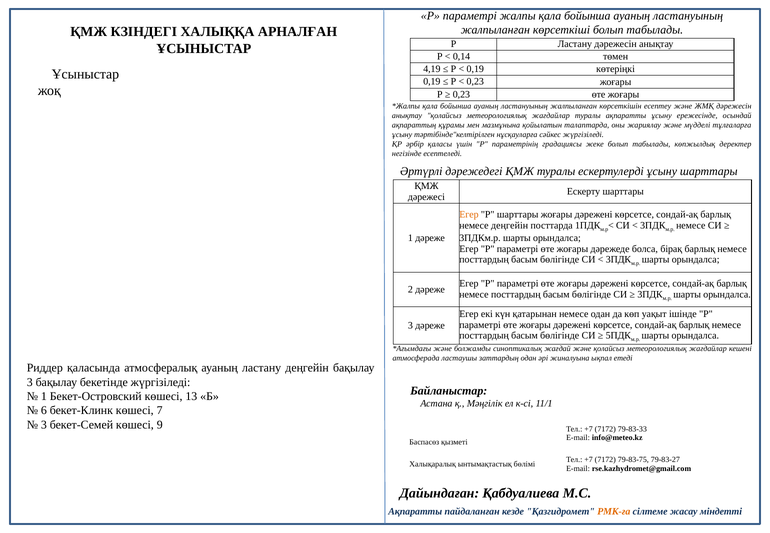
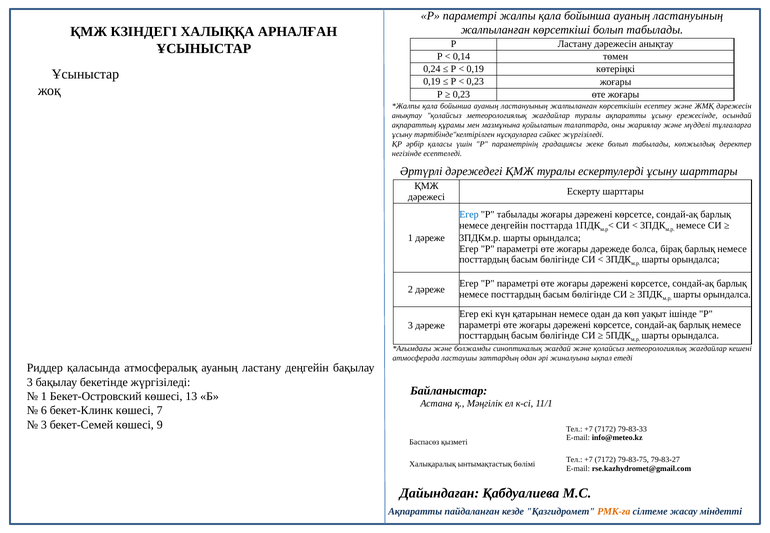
4,19: 4,19 -> 0,24 (432, 69)
Егер colour: orange -> blue (469, 215)
Р шарттары: шарттары -> табылады (518, 215)
